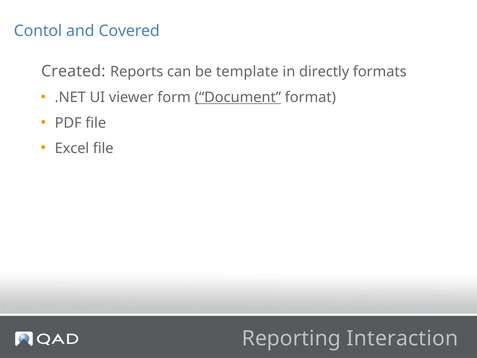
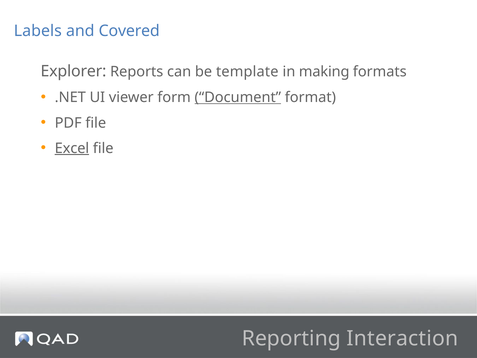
Contol: Contol -> Labels (38, 31)
Created: Created -> Explorer (73, 71)
directly: directly -> making (324, 72)
Excel underline: none -> present (72, 148)
